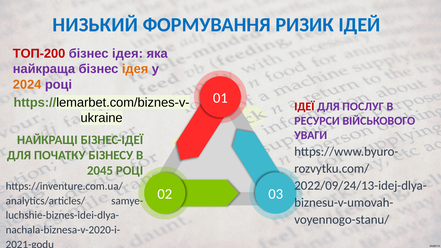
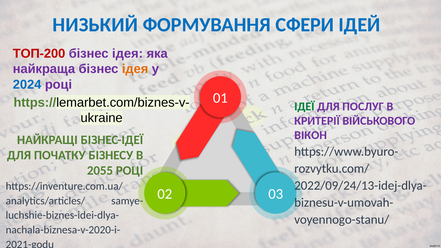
РИЗИК: РИЗИК -> СФЕРИ (305, 25)
2024 colour: orange -> blue (27, 84)
ІДЕЇ colour: red -> green (304, 106)
РЕСУРСИ: РЕСУРСИ -> КРИТЕРІЇ (317, 121)
УВАГИ: УВАГИ -> ВІКОН (311, 135)
2045: 2045 -> 2055 (100, 171)
